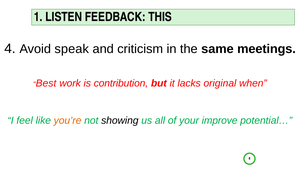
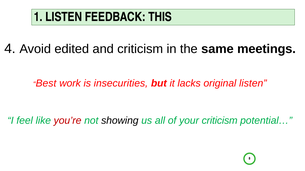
speak: speak -> edited (72, 49)
contribution: contribution -> insecurities (121, 84)
original when: when -> listen (253, 84)
you’re colour: orange -> red (68, 121)
your improve: improve -> criticism (220, 121)
